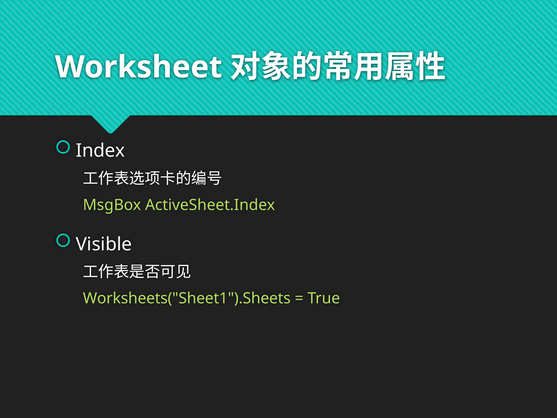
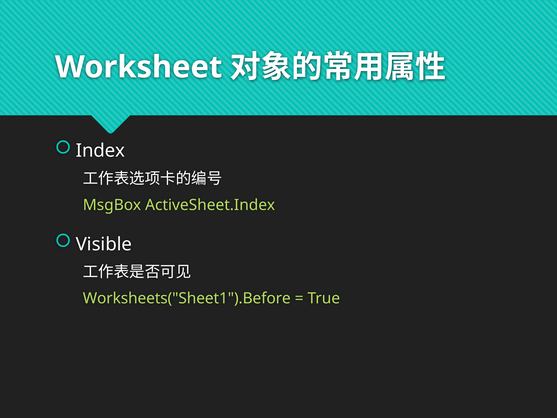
Worksheets("Sheet1").Sheets: Worksheets("Sheet1").Sheets -> Worksheets("Sheet1").Before (187, 298)
